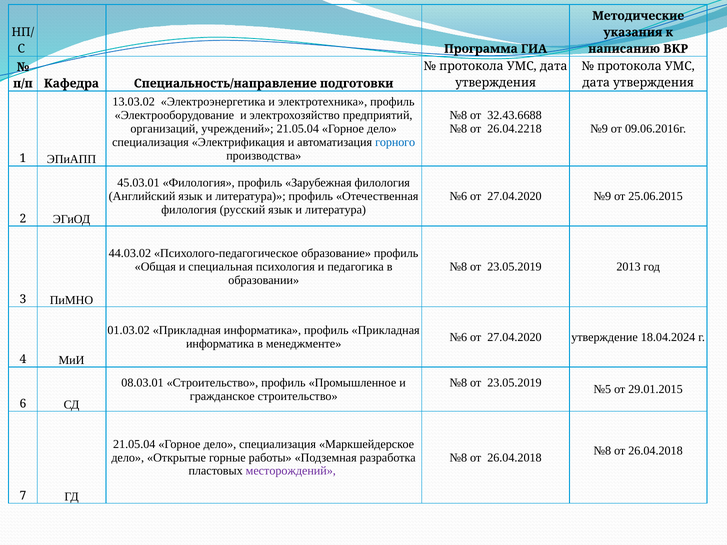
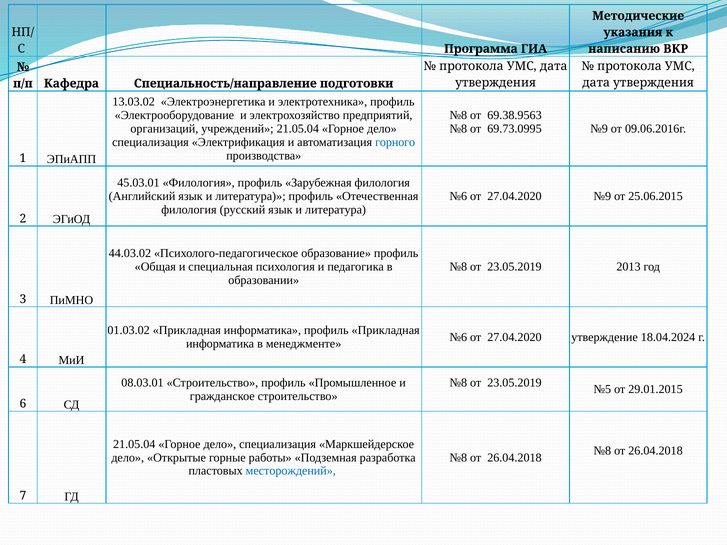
32.43.6688: 32.43.6688 -> 69.38.9563 (514, 115)
26.04.2218: 26.04.2218 -> 69.73.0995 (514, 129)
месторождений colour: purple -> blue (291, 471)
